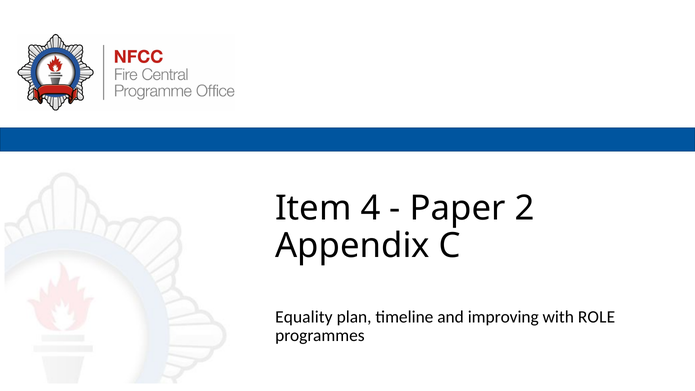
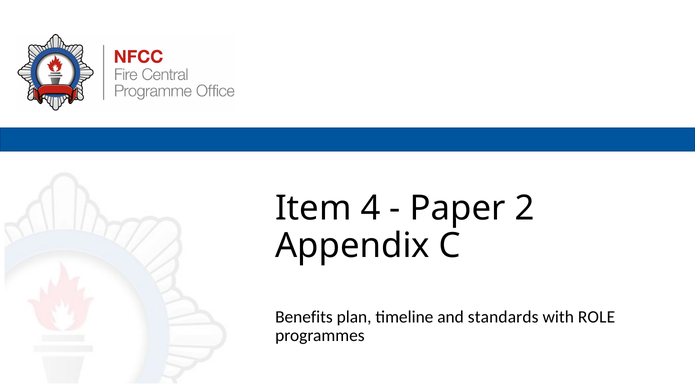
Equality: Equality -> Benefits (304, 317)
improving: improving -> standards (503, 317)
